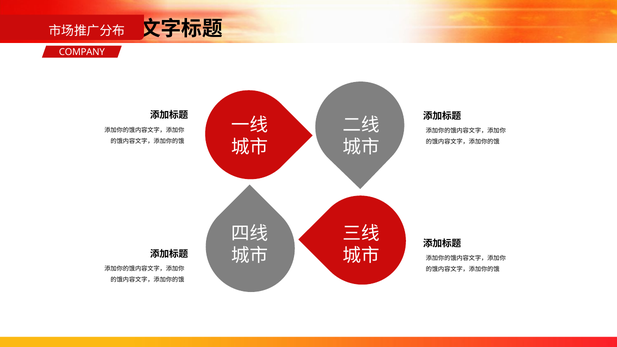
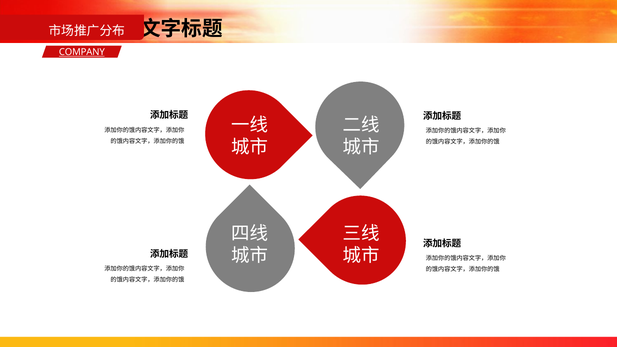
COMPANY underline: none -> present (82, 52)
